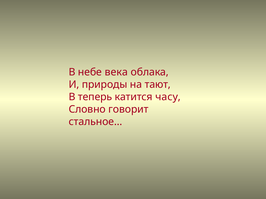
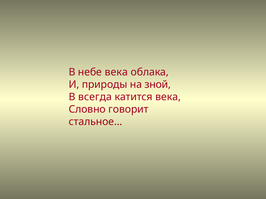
тают: тают -> зной (158, 85)
теперь: теперь -> всегда (95, 97)
катится часу: часу -> века (168, 97)
